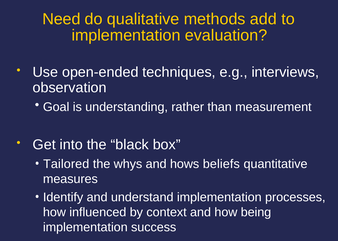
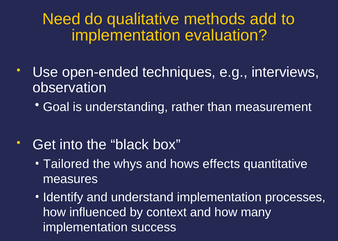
beliefs: beliefs -> effects (221, 164)
being: being -> many (256, 213)
